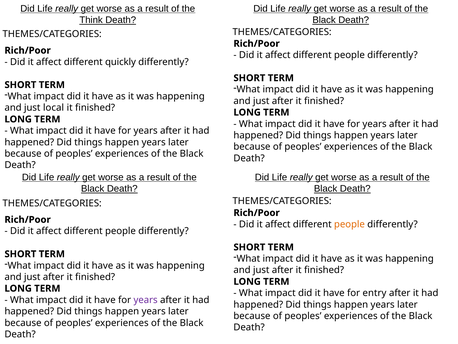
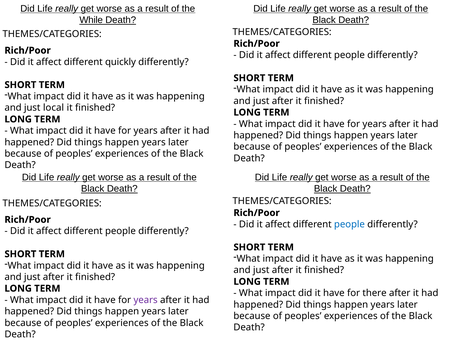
Think: Think -> While (91, 20)
people colour: orange -> blue (349, 224)
entry: entry -> there (375, 293)
